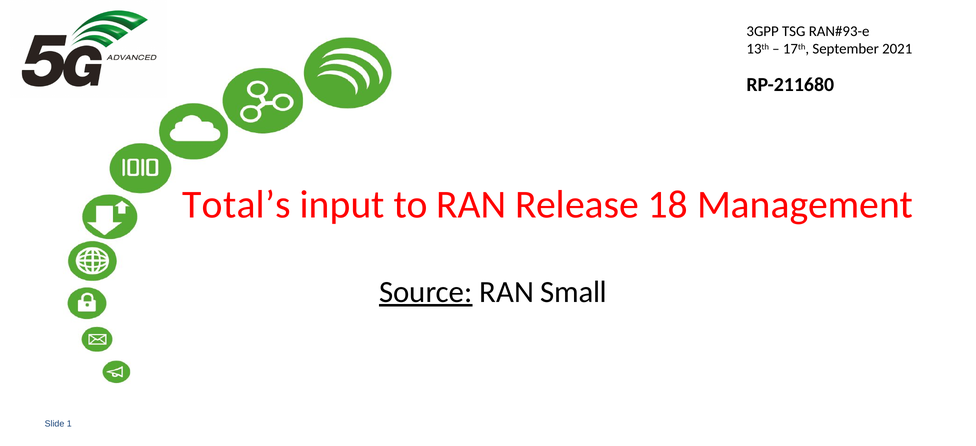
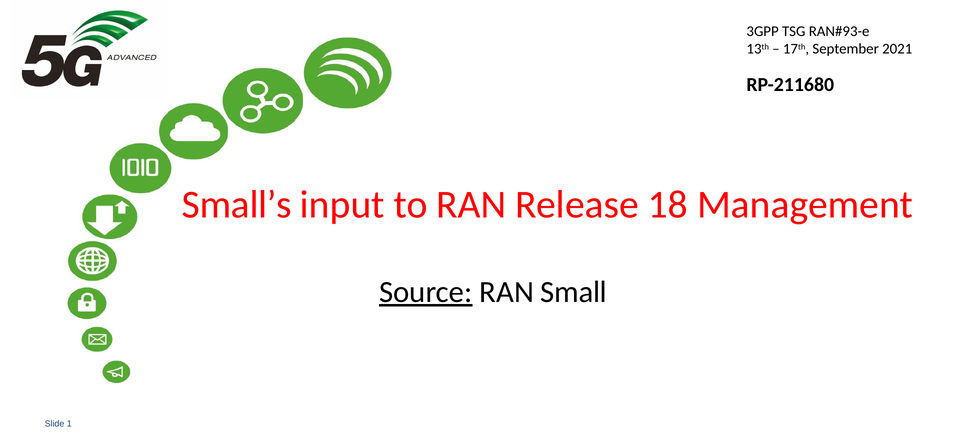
Total’s: Total’s -> Small’s (237, 205)
